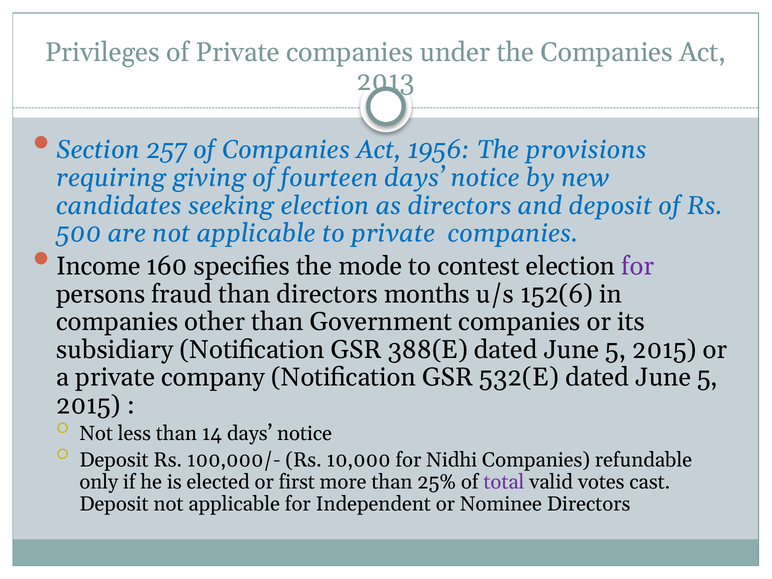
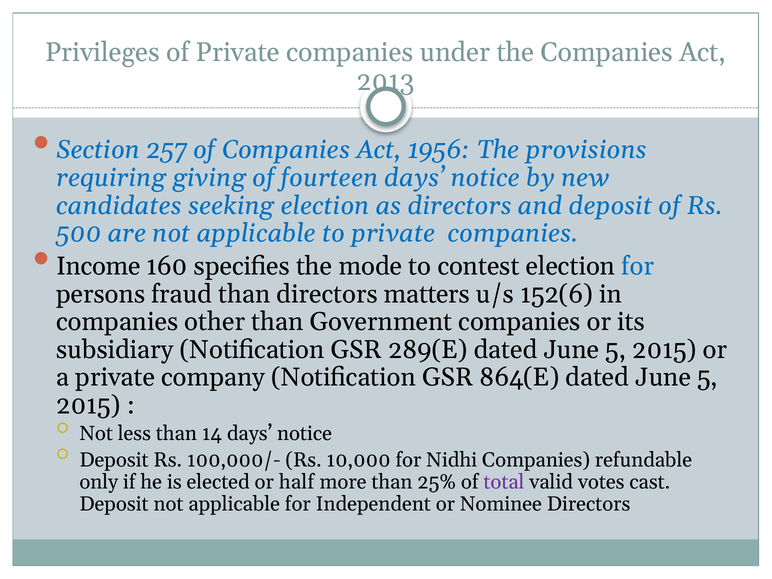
for colour: purple -> blue (638, 266)
months: months -> matters (427, 294)
388(E: 388(E -> 289(E (428, 350)
532(E: 532(E -> 864(E (519, 377)
first: first -> half (297, 482)
